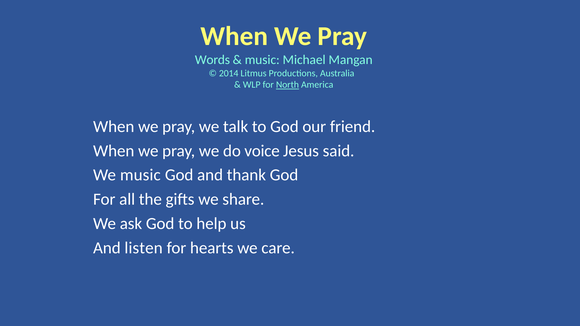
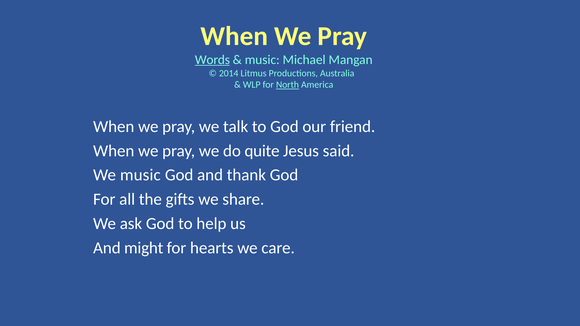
Words underline: none -> present (212, 60)
voice: voice -> quite (262, 151)
listen: listen -> might (144, 248)
